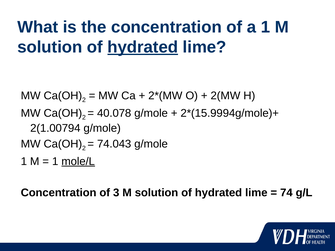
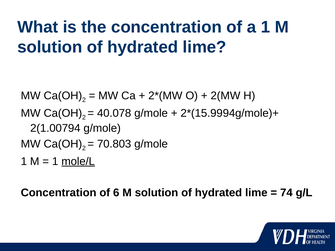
hydrated underline: present -> none (143, 47)
74.043: 74.043 -> 70.803 (114, 144)
3: 3 -> 6 (116, 193)
